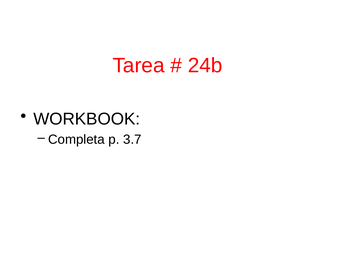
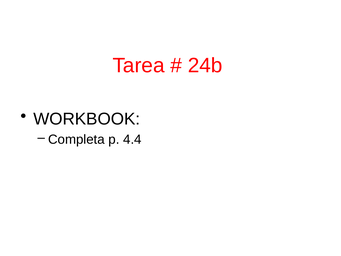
3.7: 3.7 -> 4.4 (132, 139)
